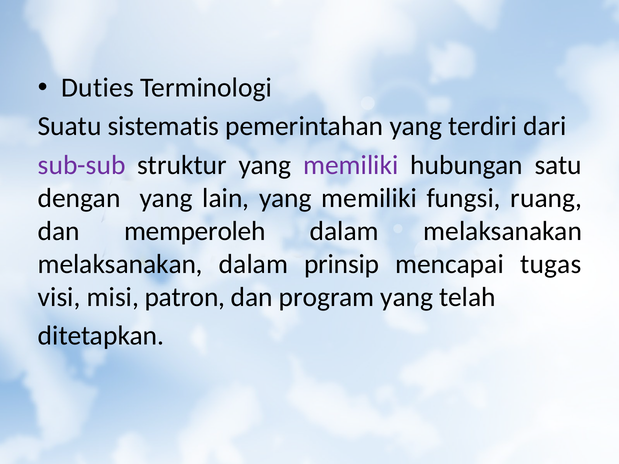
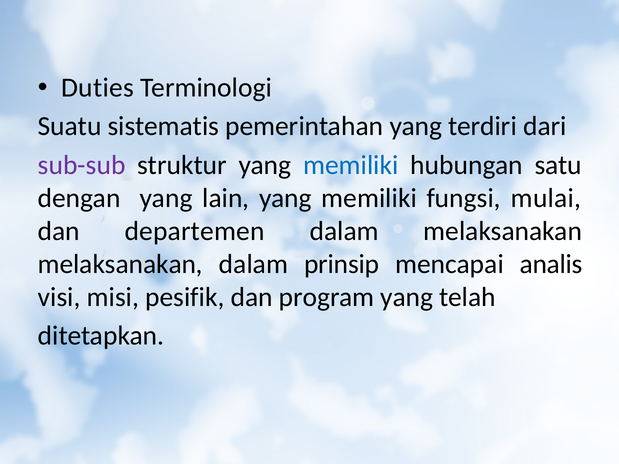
memiliki colour: purple -> blue (351, 165)
ruang: ruang -> mulai (546, 198)
memperoleh: memperoleh -> departemen (195, 231)
tugas: tugas -> analis (551, 264)
patron: patron -> pesifik (185, 297)
